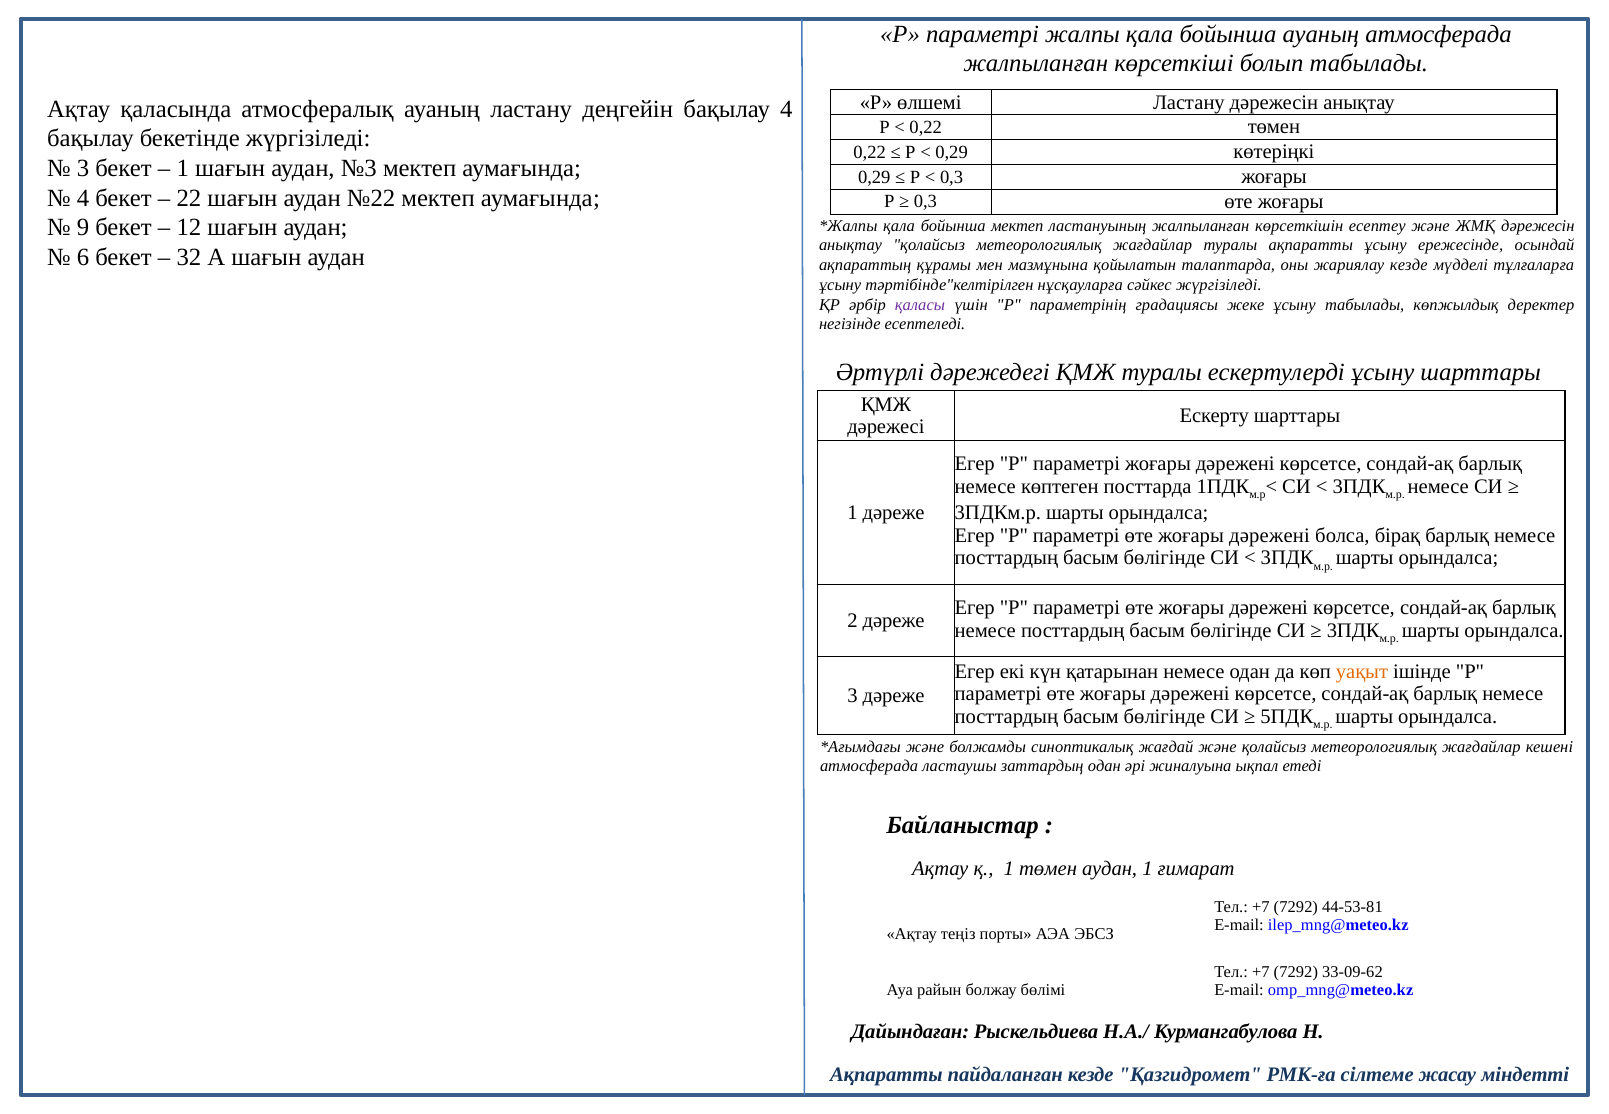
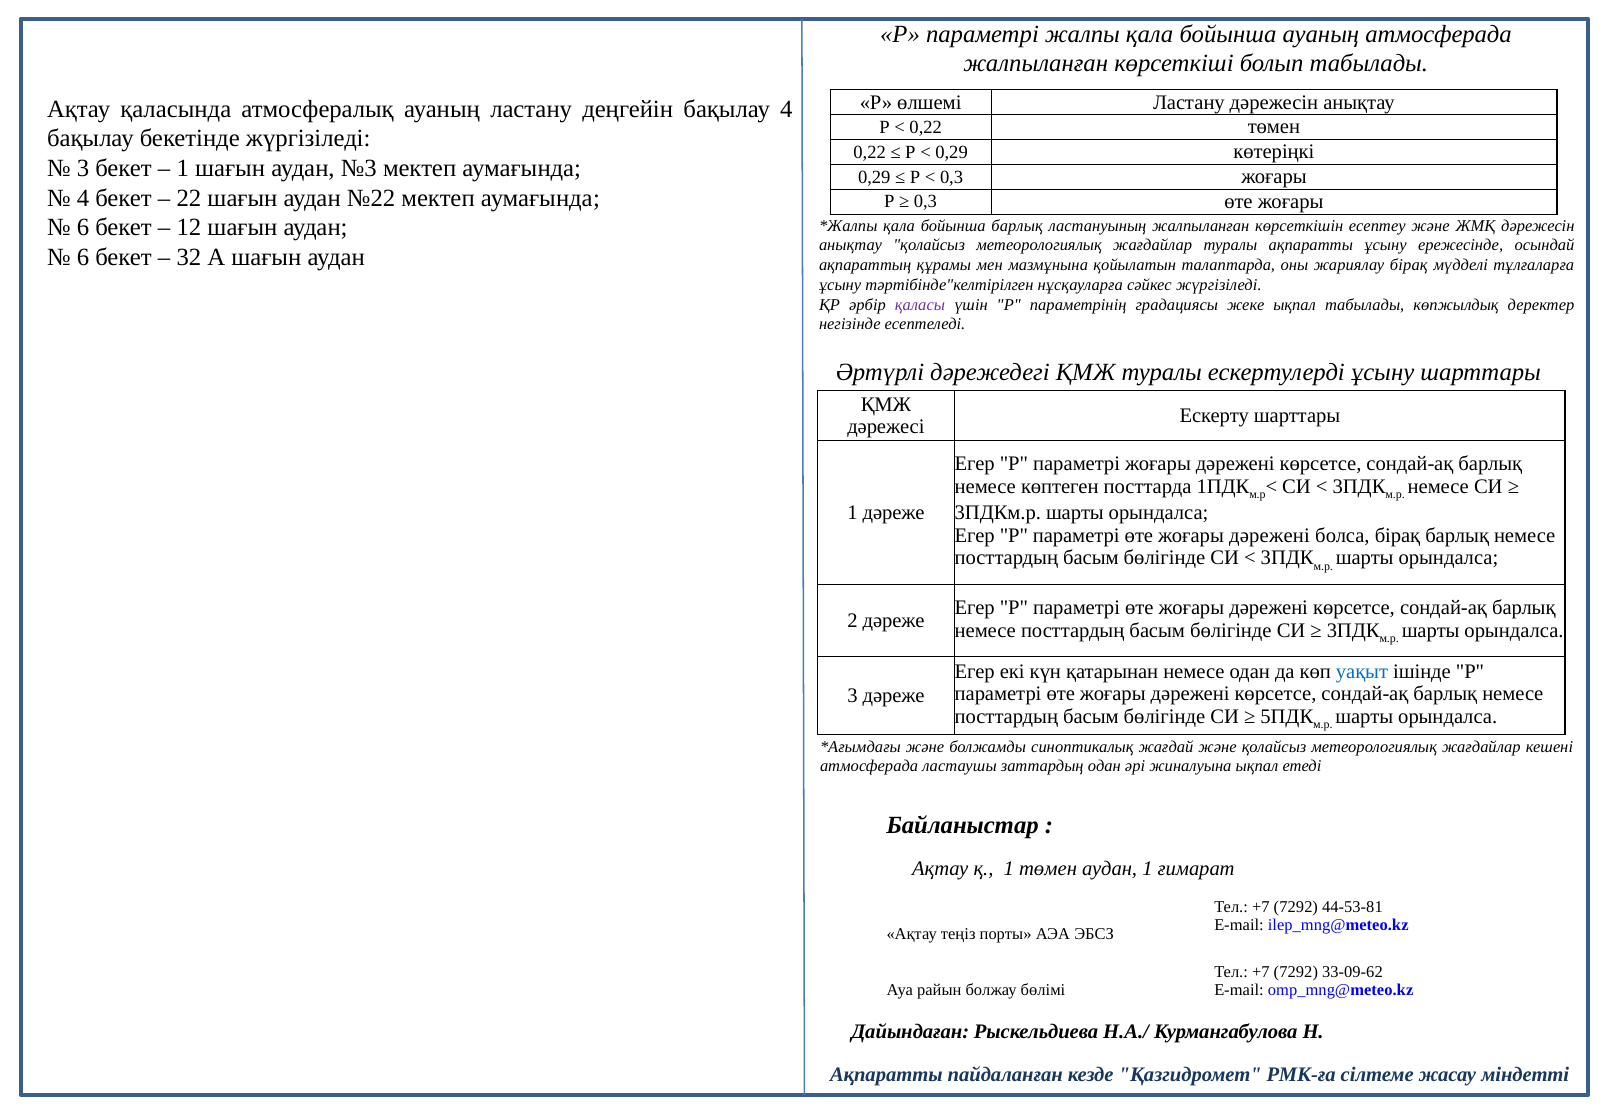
9: 9 -> 6 (83, 228)
бойынша мектеп: мектеп -> барлық (1017, 226)
жариялау кезде: кезде -> бірақ (1409, 265)
жеке ұсыну: ұсыну -> ықпал (1295, 305)
уақыт colour: orange -> blue (1362, 671)
